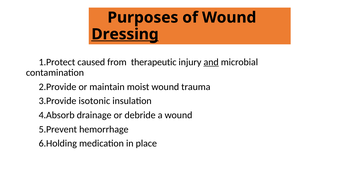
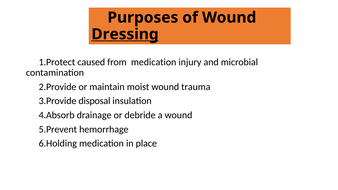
from therapeutic: therapeutic -> medication (154, 62)
and underline: present -> none (211, 62)
isotonic: isotonic -> disposal (94, 101)
